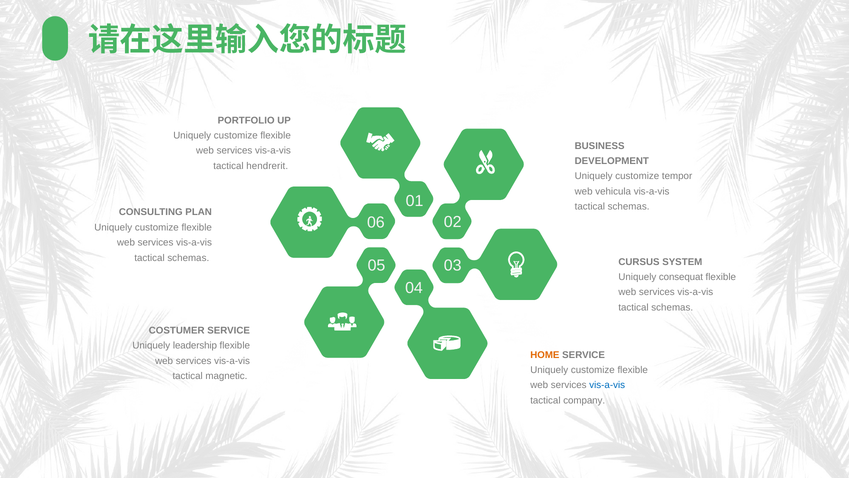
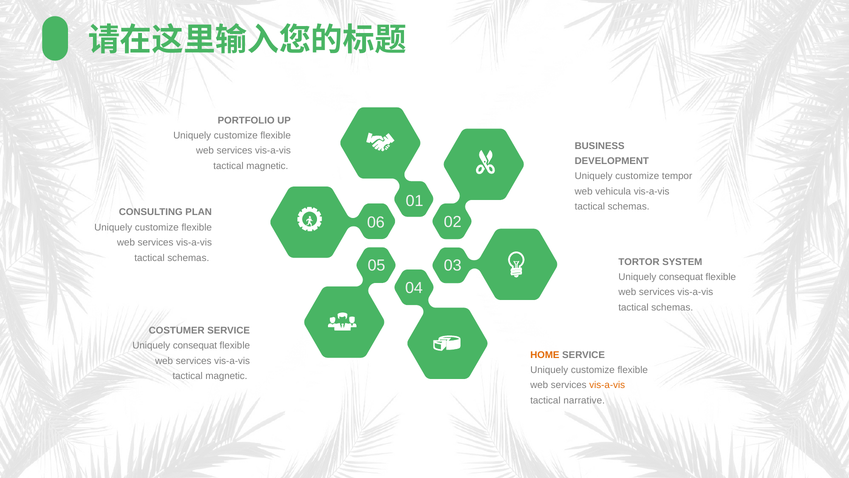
hendrerit: hendrerit -> magnetic (267, 166)
CURSUS: CURSUS -> TORTOR (639, 262)
leadership: leadership -> consequat (195, 345)
vis-a-vis colour: blue -> orange (607, 385)
company: company -> narrative (584, 400)
